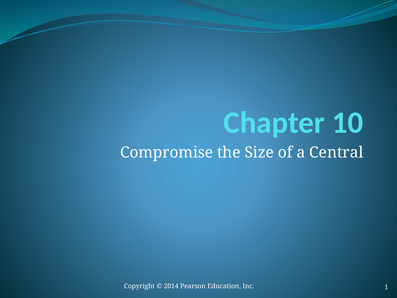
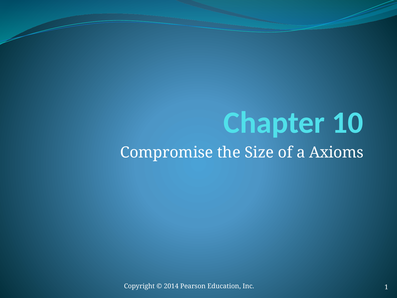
Central: Central -> Axioms (336, 153)
